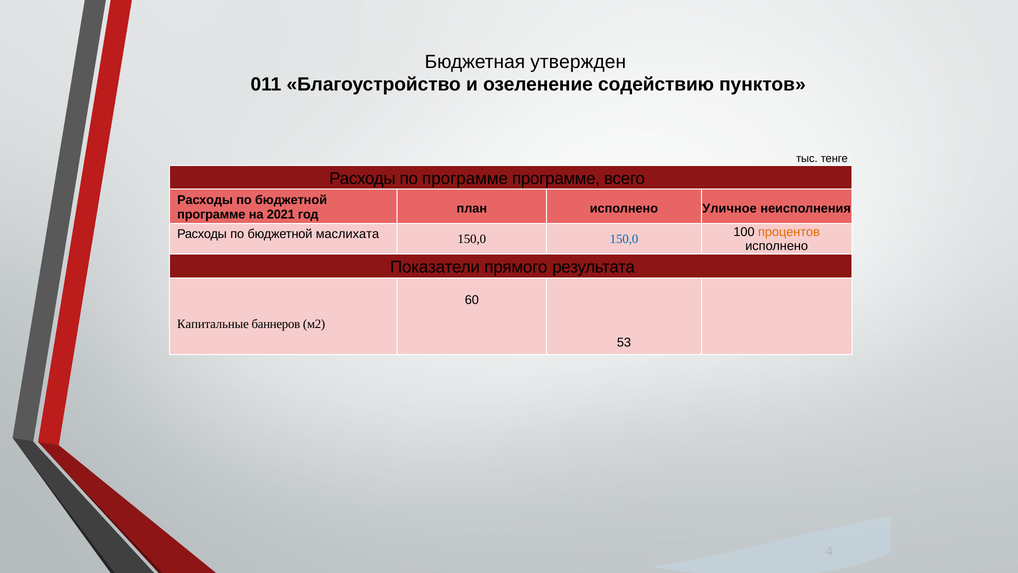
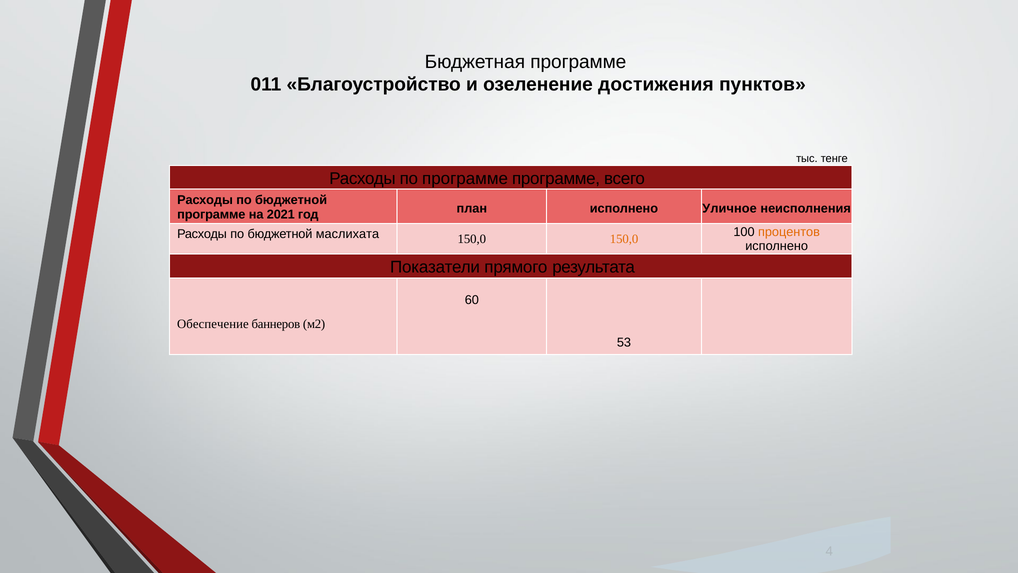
Бюджетная утвержден: утвержден -> программе (578, 62)
содействию: содействию -> достижения (656, 85)
150,0 colour: blue -> orange (624, 239)
Капитальные: Капитальные -> Обеспечение (213, 324)
